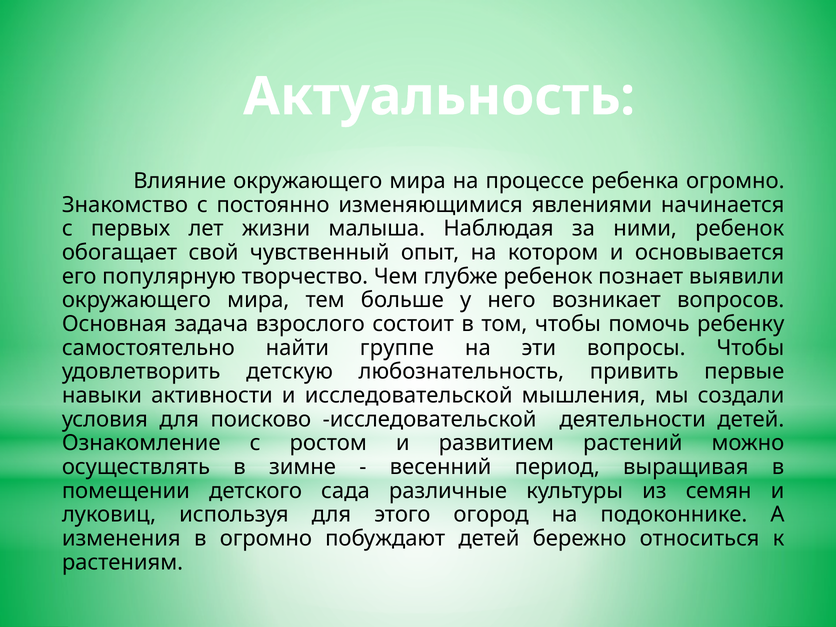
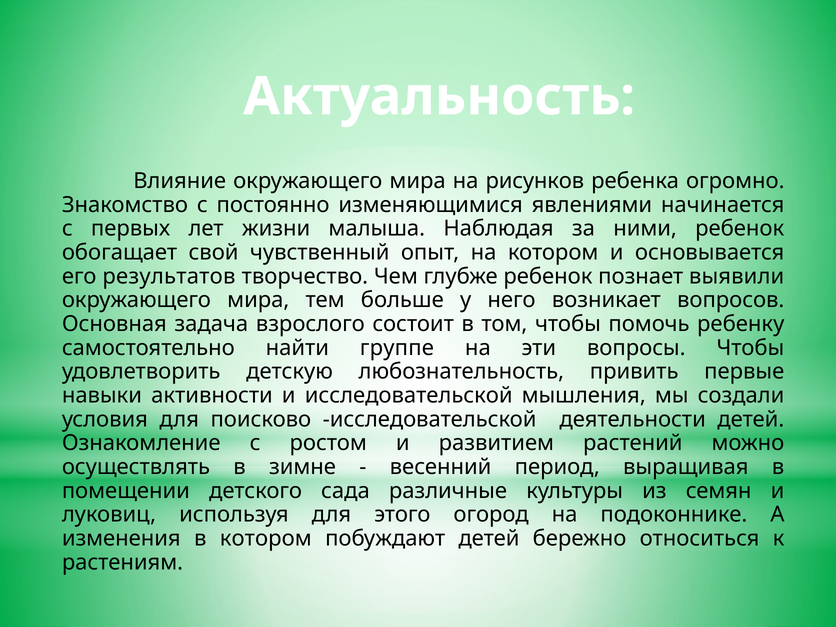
процессе: процессе -> рисунков (535, 181)
популярную: популярную -> результатов (169, 276)
в огромно: огромно -> котором (266, 538)
